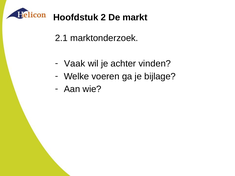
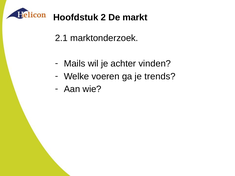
Vaak: Vaak -> Mails (75, 64)
bijlage: bijlage -> trends (160, 76)
